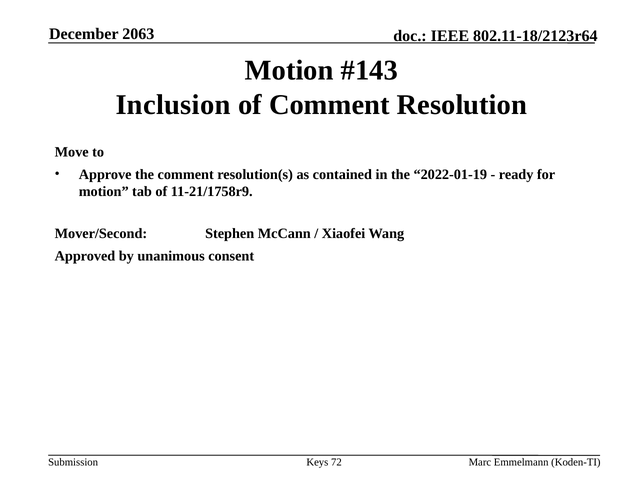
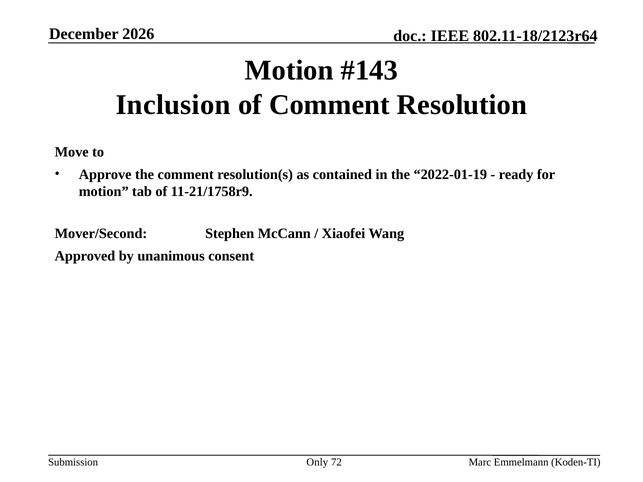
2063: 2063 -> 2026 (138, 34)
Keys: Keys -> Only (317, 463)
